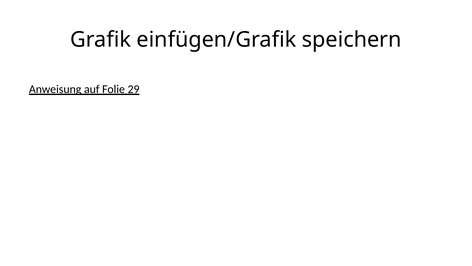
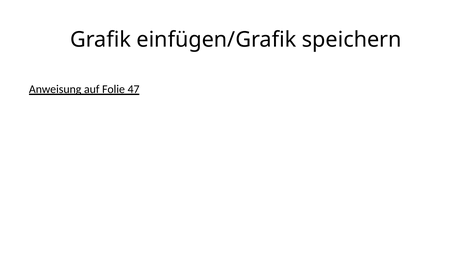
29: 29 -> 47 (134, 89)
